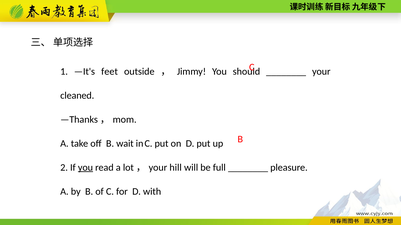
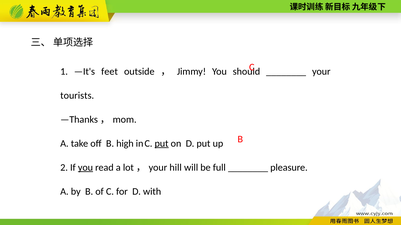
cleaned: cleaned -> tourists (77, 96)
wait: wait -> high (125, 144)
put underline: none -> present (162, 144)
